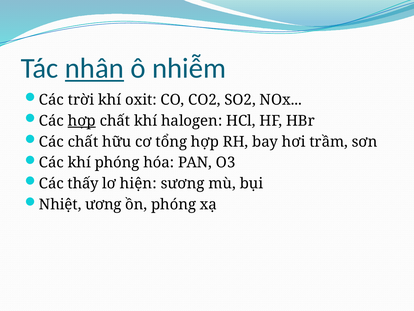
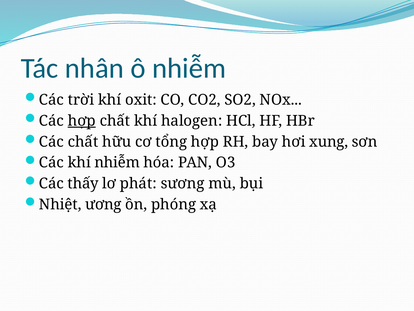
nhân underline: present -> none (94, 68)
trầm: trầm -> xung (329, 142)
khí phóng: phóng -> nhiễm (117, 162)
hiện: hiện -> phát (138, 183)
